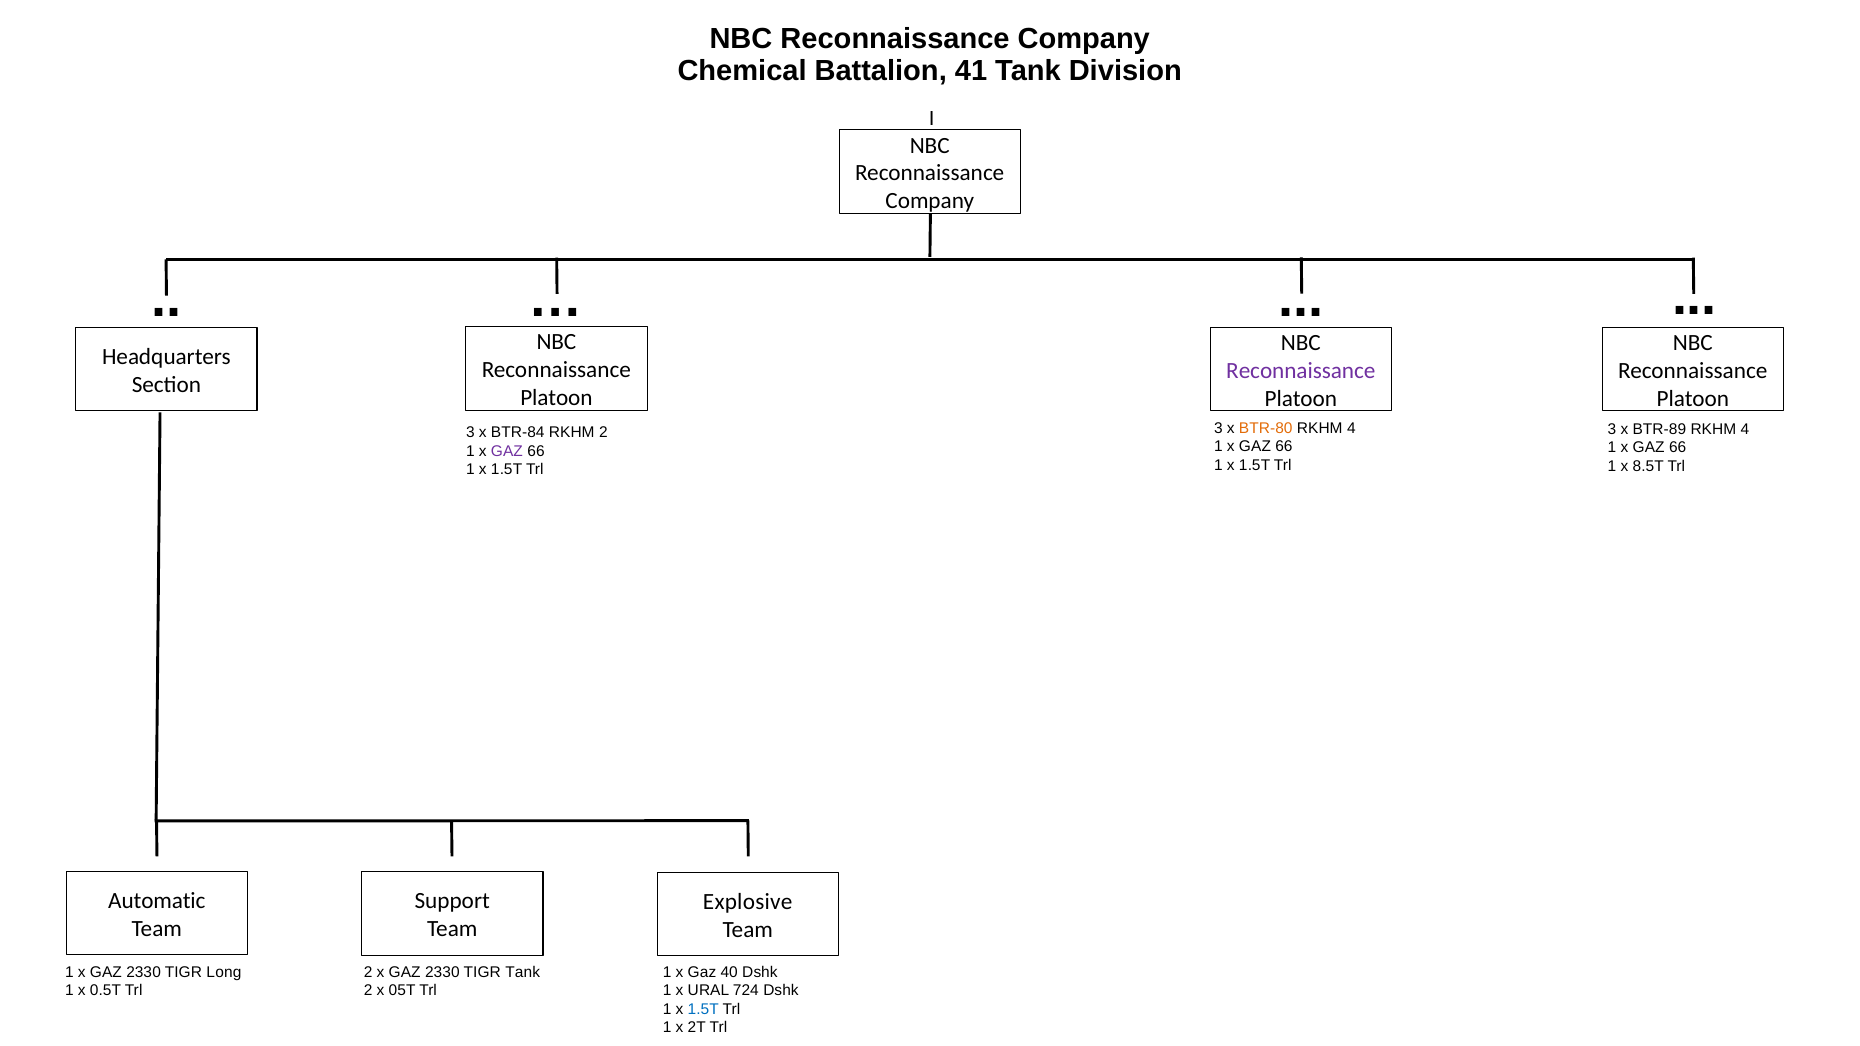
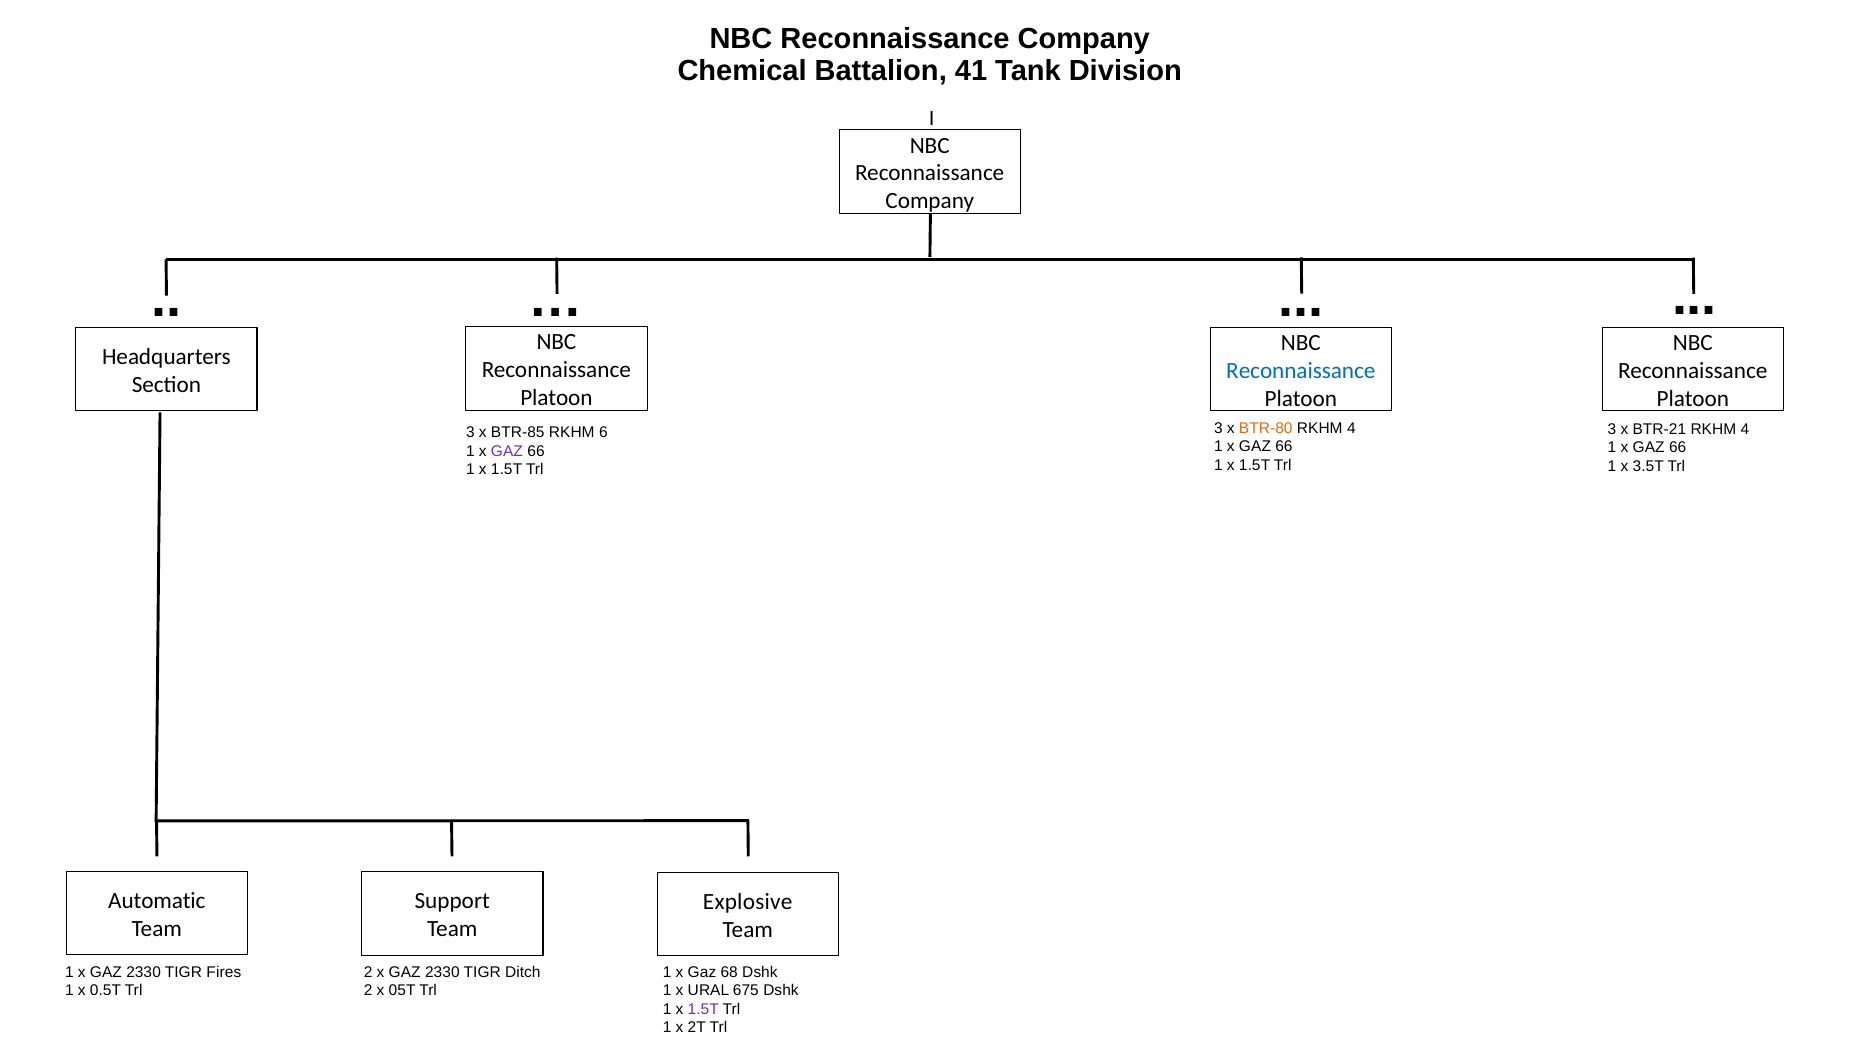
Reconnaissance colour: purple -> blue (1301, 371)
BTR-89: BTR-89 -> BTR-21 (1659, 429)
BTR-84: BTR-84 -> BTR-85 (518, 433)
RKHM 2: 2 -> 6 (603, 433)
8.5T: 8.5T -> 3.5T (1648, 467)
Long: Long -> Fires (224, 972)
TIGR Tank: Tank -> Ditch (523, 972)
40: 40 -> 68 (729, 972)
724: 724 -> 675 (746, 991)
1.5T colour: blue -> purple (703, 1009)
